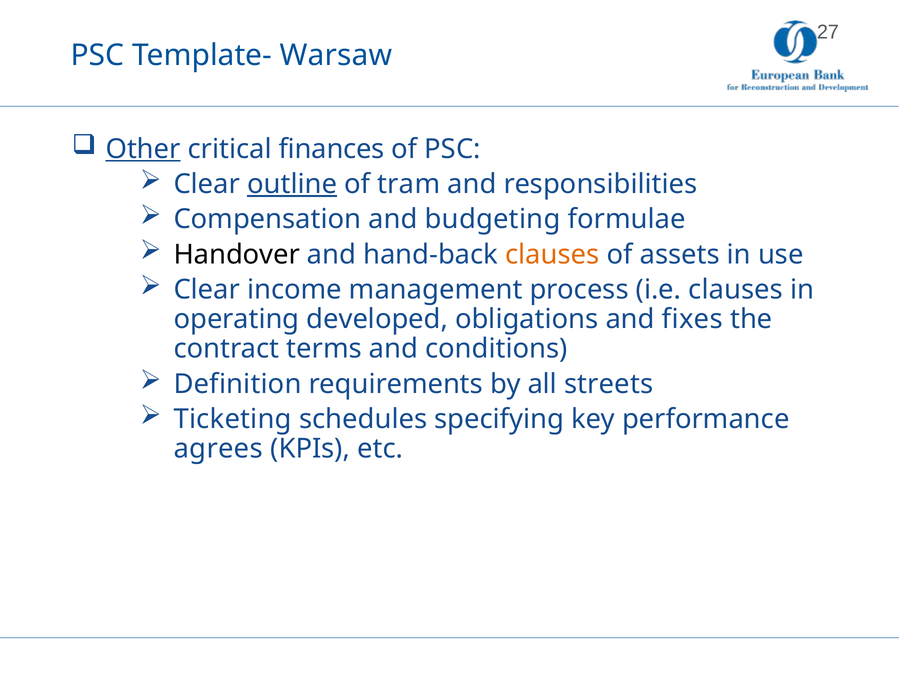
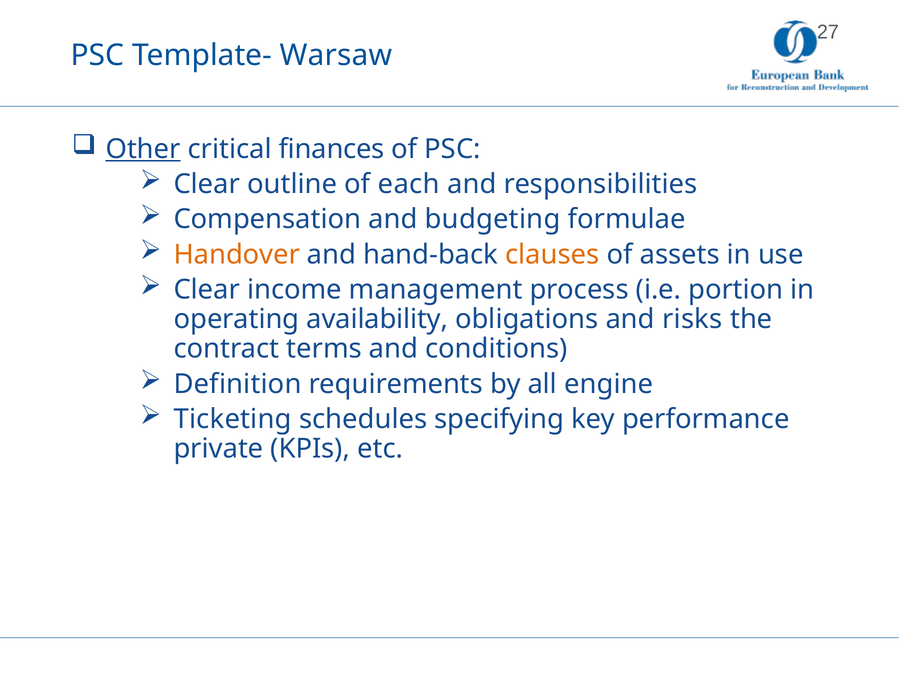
outline underline: present -> none (292, 184)
tram: tram -> each (409, 184)
Handover colour: black -> orange (237, 254)
i.e clauses: clauses -> portion (736, 289)
developed: developed -> availability (377, 319)
fixes: fixes -> risks (692, 319)
streets: streets -> engine (609, 384)
agrees: agrees -> private (218, 448)
